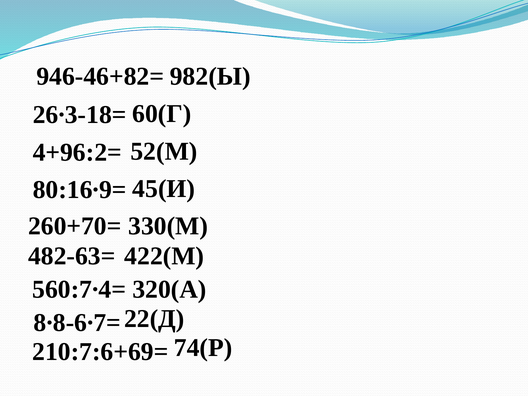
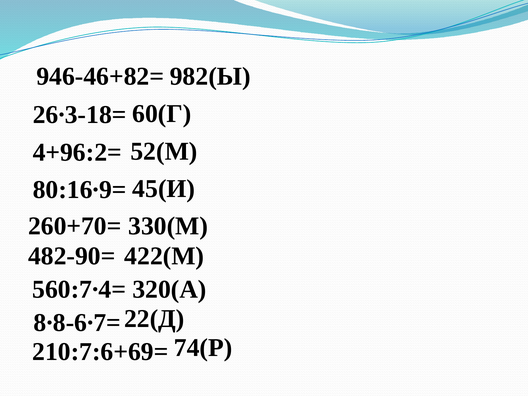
482-63=: 482-63= -> 482-90= (72, 256)
